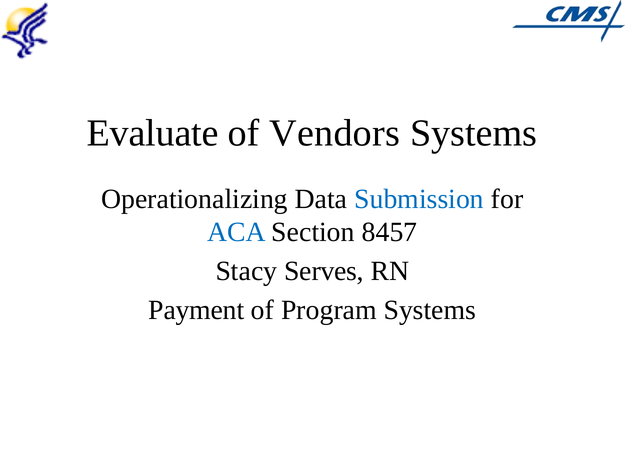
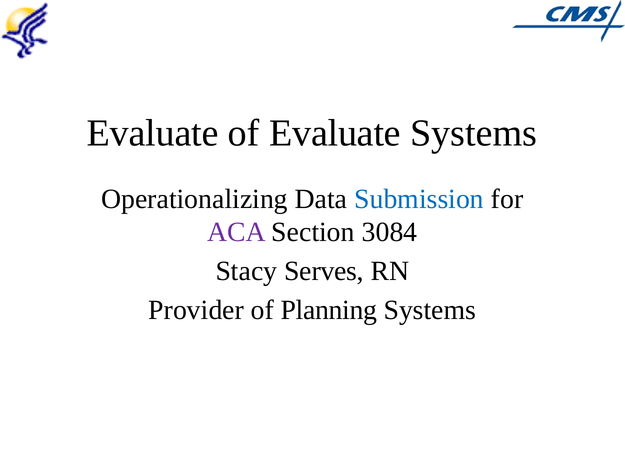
of Vendors: Vendors -> Evaluate (335, 133)
ACA colour: blue -> purple (237, 232)
8457: 8457 -> 3084 (390, 232)
Payment: Payment -> Provider (196, 310)
Program: Program -> Planning (329, 310)
